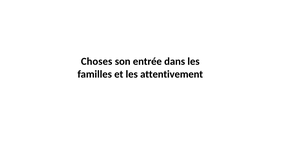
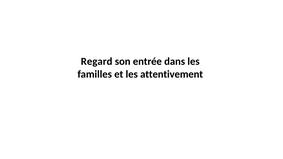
Choses: Choses -> Regard (97, 62)
